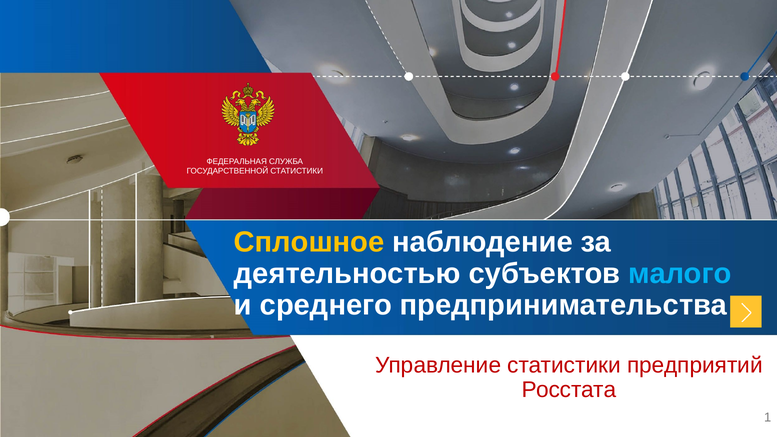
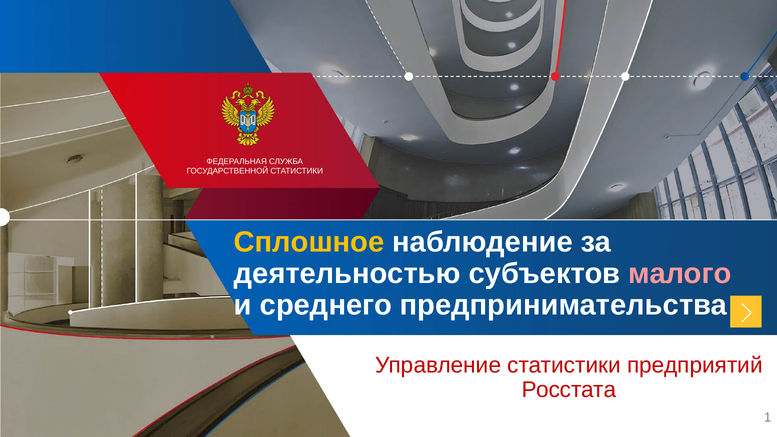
малого colour: light blue -> pink (680, 274)
